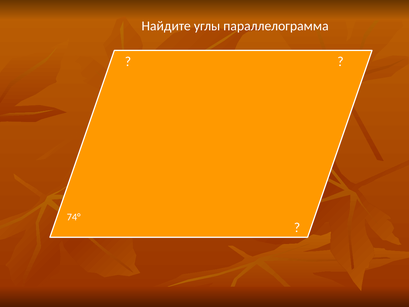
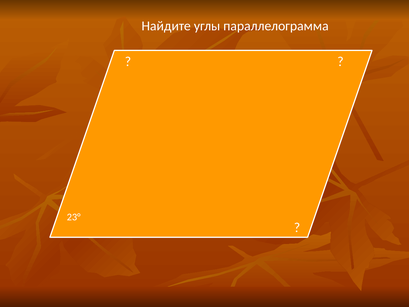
74°: 74° -> 23° (74, 217)
